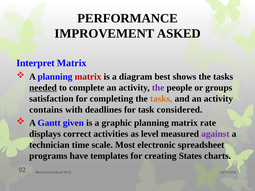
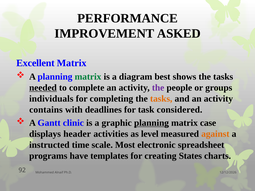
Interpret: Interpret -> Excellent (35, 63)
matrix colour: red -> green (88, 77)
satisfaction: satisfaction -> individuals (51, 99)
given: given -> clinic (73, 123)
planning underline: none -> present (151, 123)
rate: rate -> case (208, 123)
correct: correct -> header (77, 134)
against colour: purple -> orange (215, 134)
technician: technician -> instructed (49, 145)
